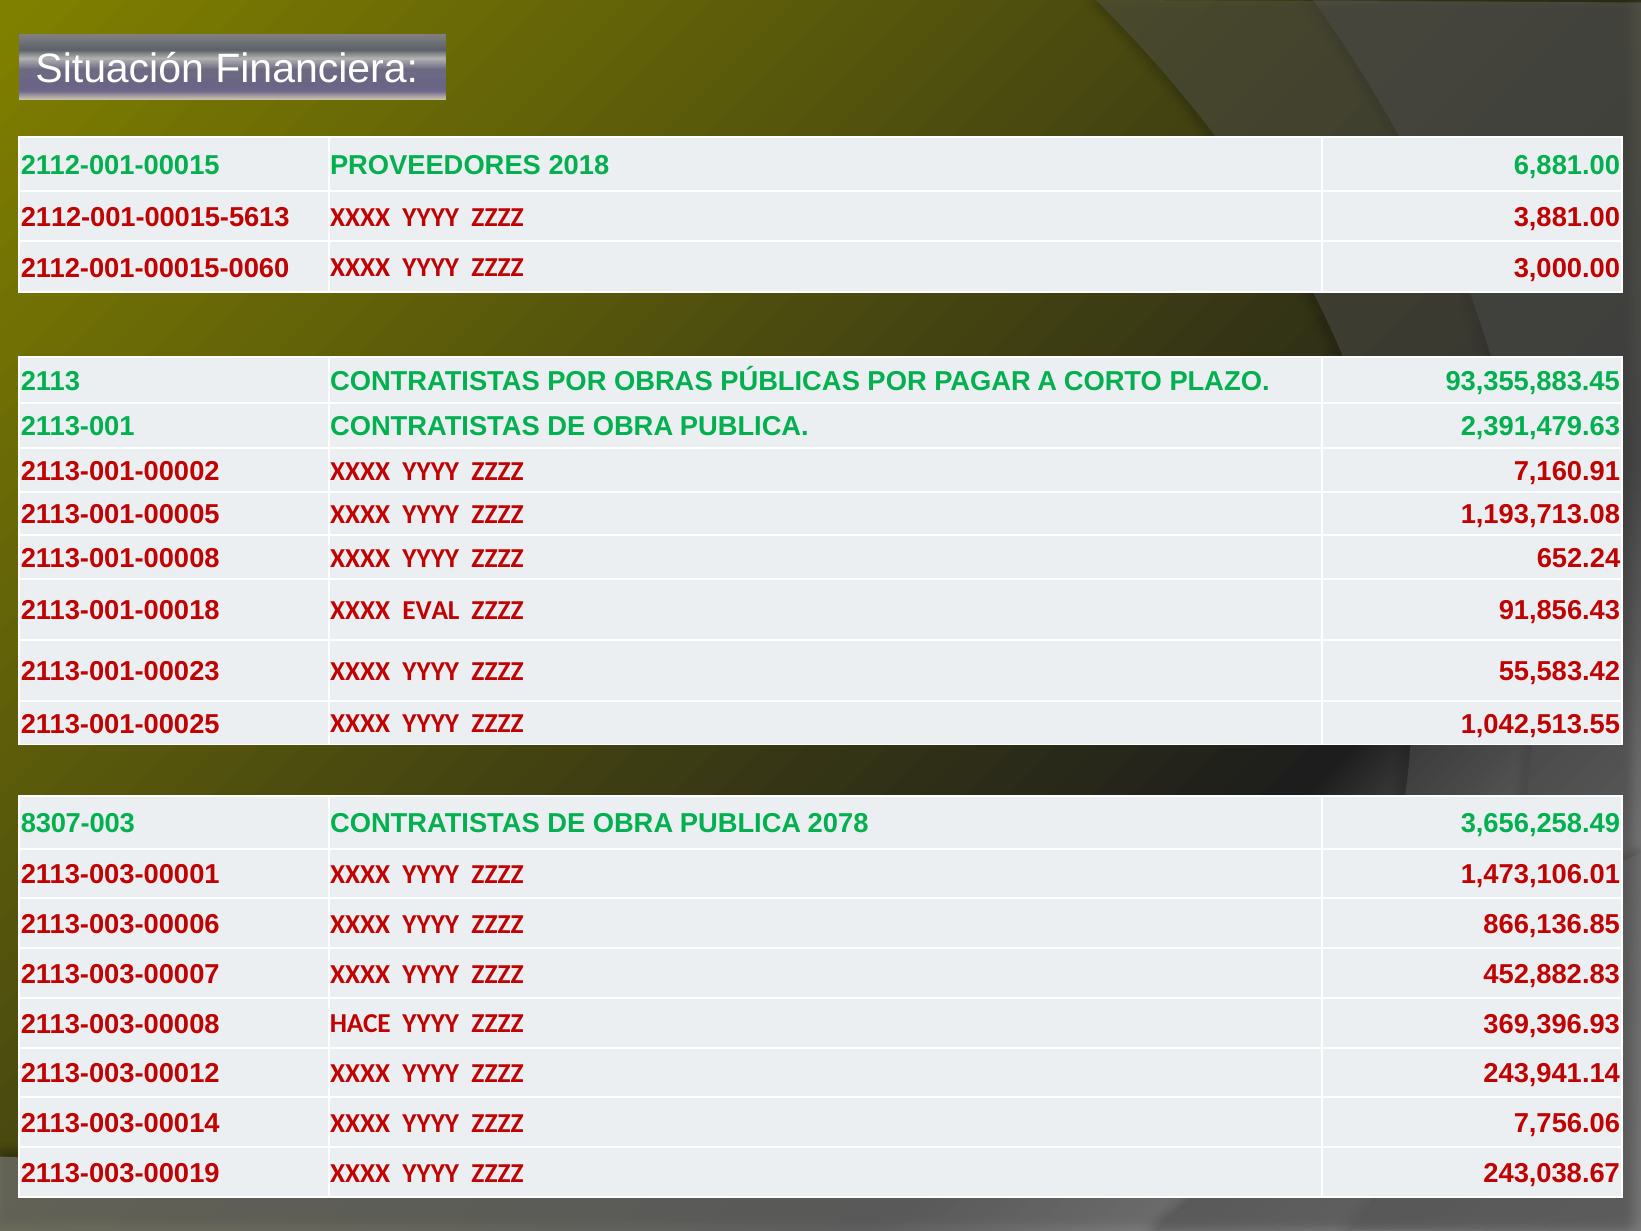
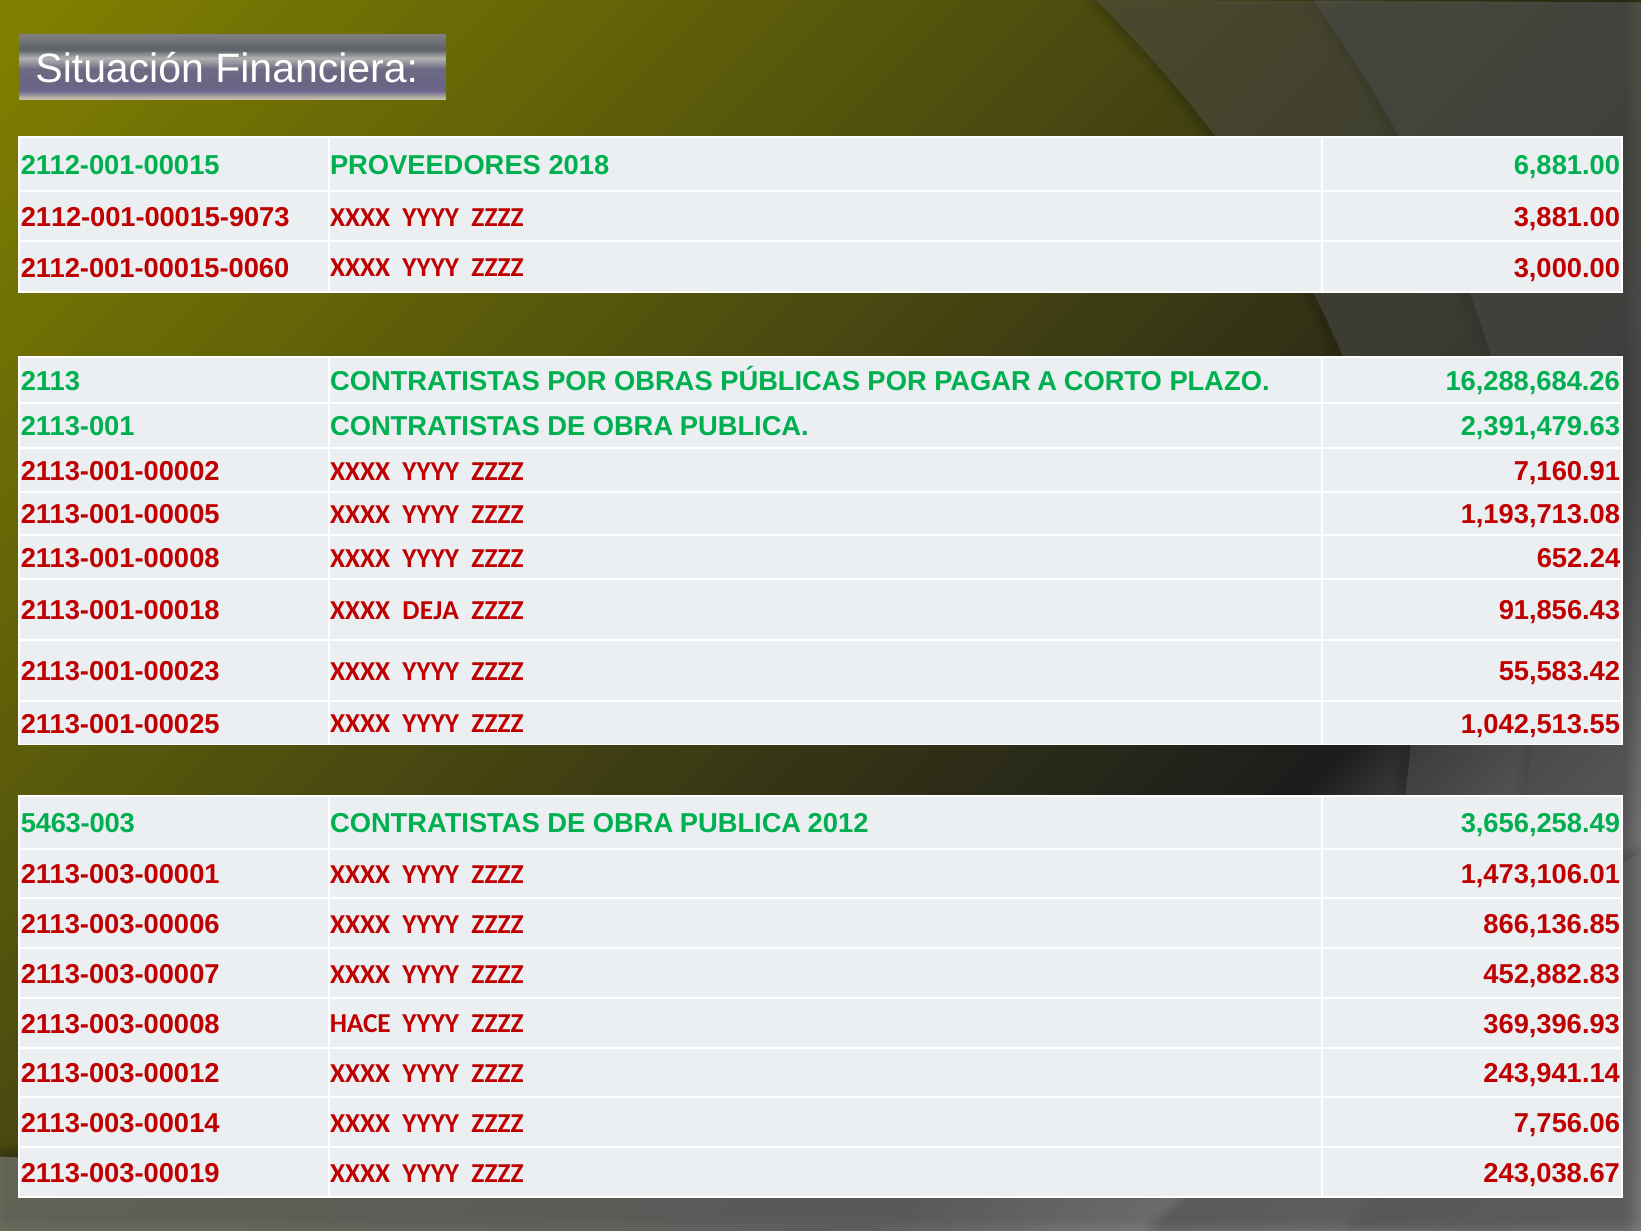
2112-001-00015-5613: 2112-001-00015-5613 -> 2112-001-00015-9073 (155, 217)
93,355,883.45: 93,355,883.45 -> 16,288,684.26 (1533, 381)
EVAL: EVAL -> DEJA (431, 610)
8307-003: 8307-003 -> 5463-003 (78, 824)
2078: 2078 -> 2012 (838, 824)
